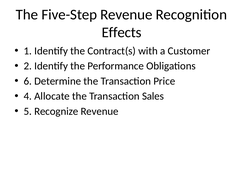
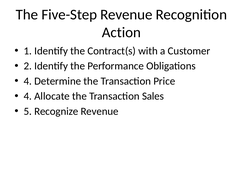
Effects: Effects -> Action (121, 32)
6: 6 -> 4 (28, 81)
